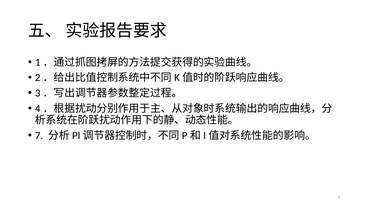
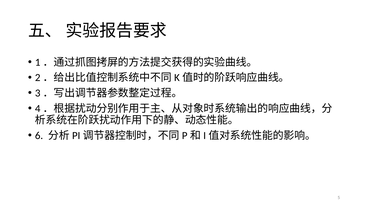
7: 7 -> 6 (39, 136)
